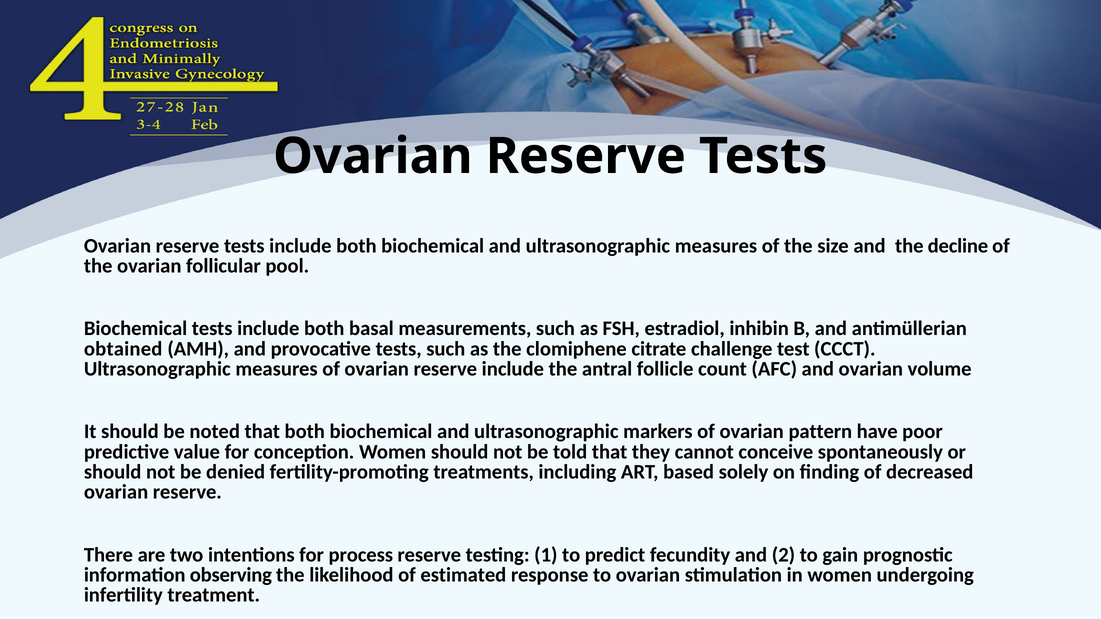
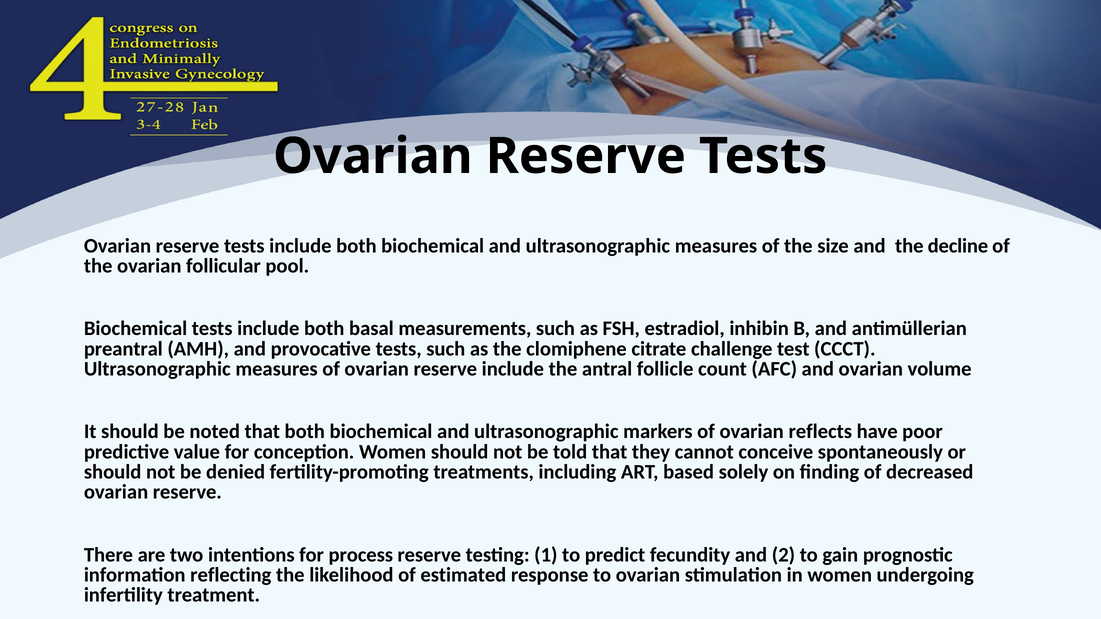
obtained: obtained -> preantral (123, 349)
pattern: pattern -> reflects (820, 432)
observing: observing -> reflecting (231, 575)
